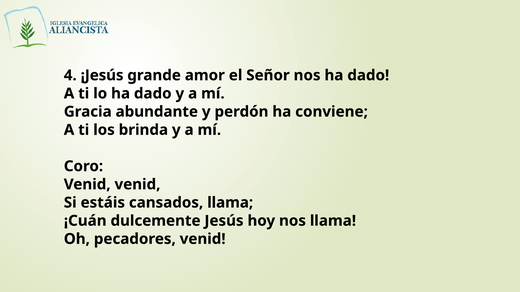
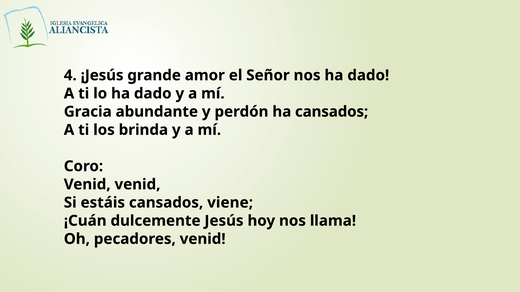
ha conviene: conviene -> cansados (332, 112)
cansados llama: llama -> viene (230, 203)
